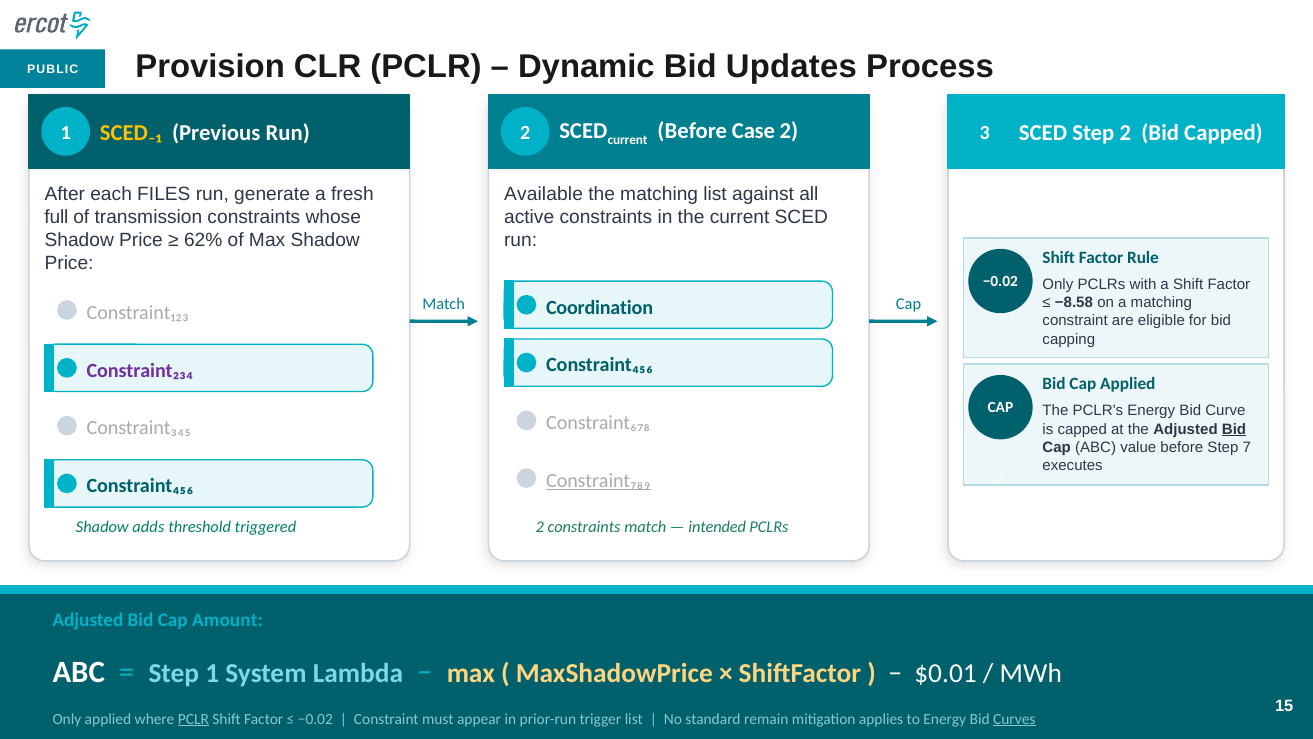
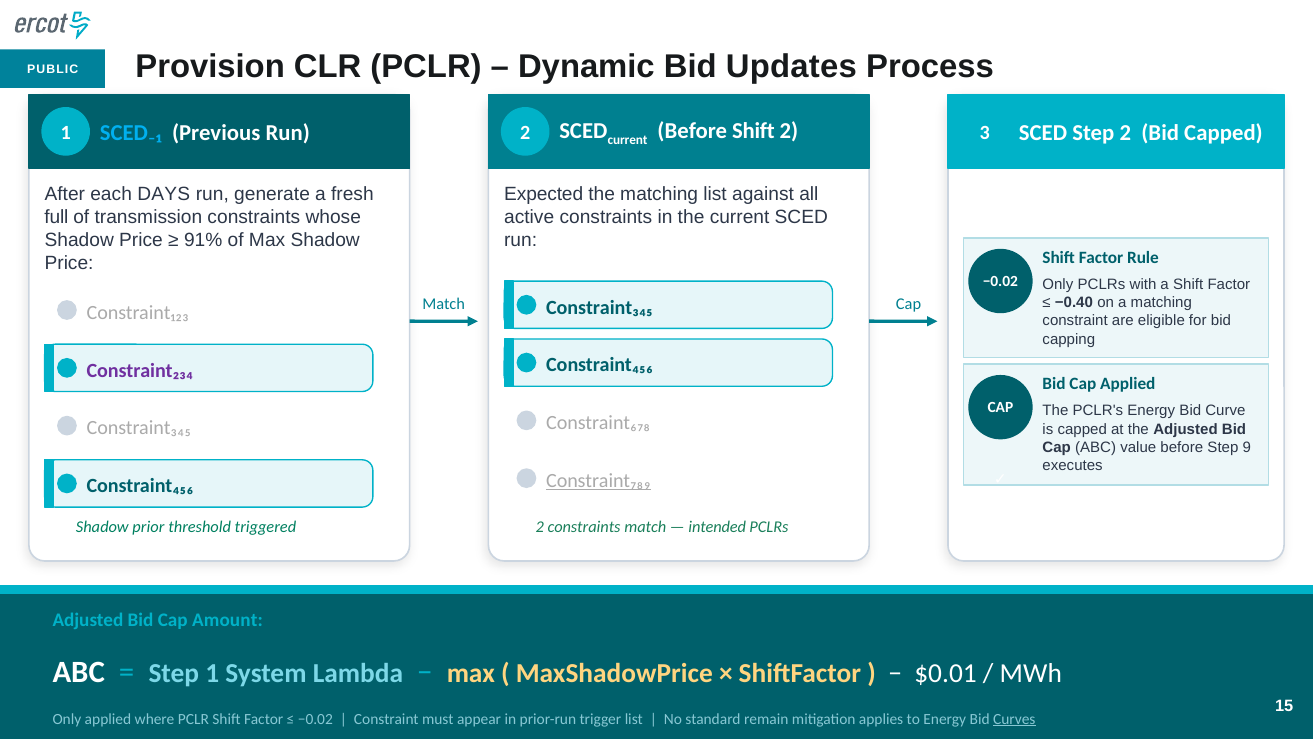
SCED₋₁ colour: yellow -> light blue (131, 133)
Before Case: Case -> Shift (753, 131)
FILES: FILES -> DAYS (164, 194)
Available: Available -> Expected (544, 194)
62%: 62% -> 91% (203, 240)
−8.58: −8.58 -> −0.40 (1074, 303)
Coordination: Coordination -> Constraint₃₄₅ (599, 307)
Bid underline: present -> none (1234, 429)
7: 7 -> 9 (1247, 447)
adds: adds -> prior (148, 526)
PCLR underline: present -> none (193, 719)
